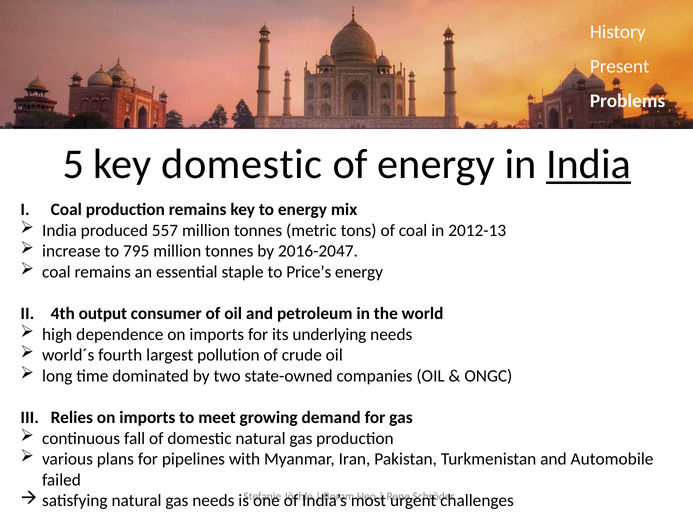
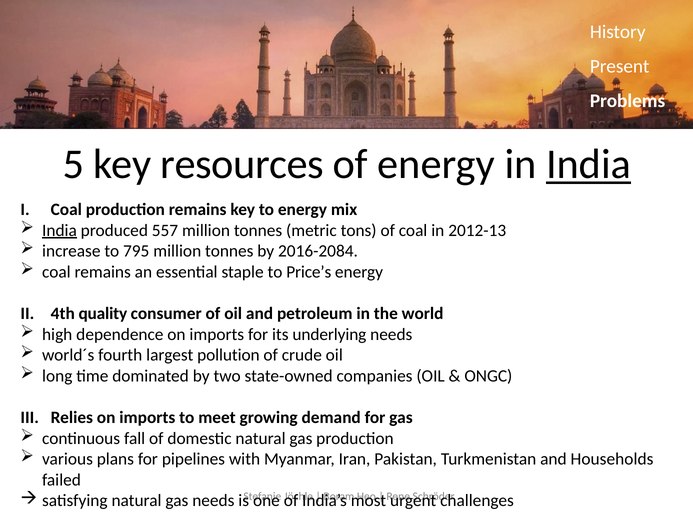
key domestic: domestic -> resources (242, 164)
India underline: none -> present (59, 230)
2016-2047: 2016-2047 -> 2016-2084 (318, 251)
output: output -> quality (103, 313)
Automobile: Automobile -> Households (612, 459)
